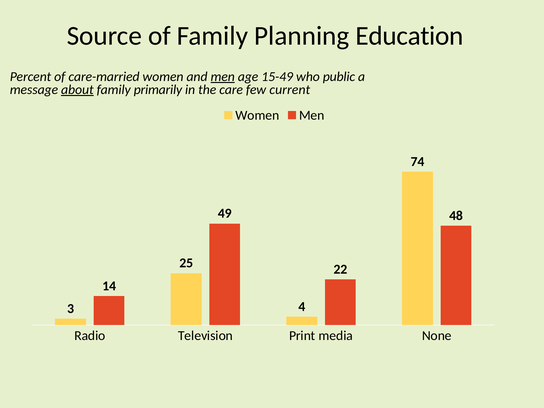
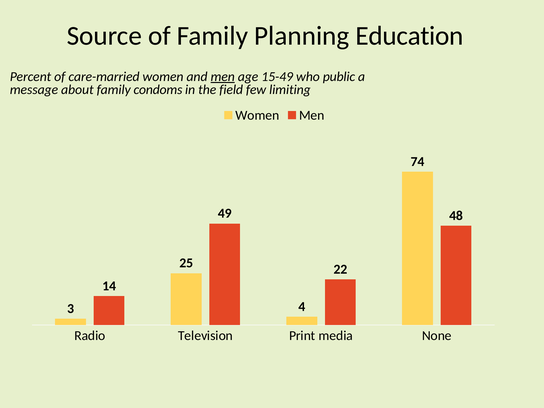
about underline: present -> none (77, 90)
primarily: primarily -> condoms (158, 90)
care: care -> field (231, 90)
current: current -> limiting (290, 90)
